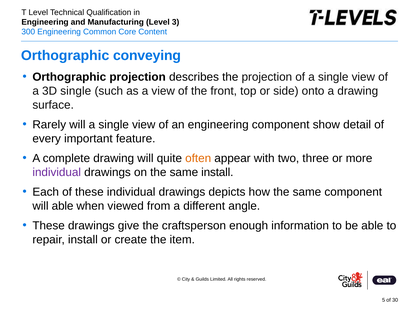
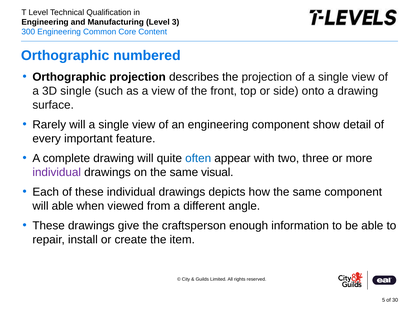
conveying: conveying -> numbered (147, 56)
often colour: orange -> blue (198, 158)
same install: install -> visual (217, 172)
